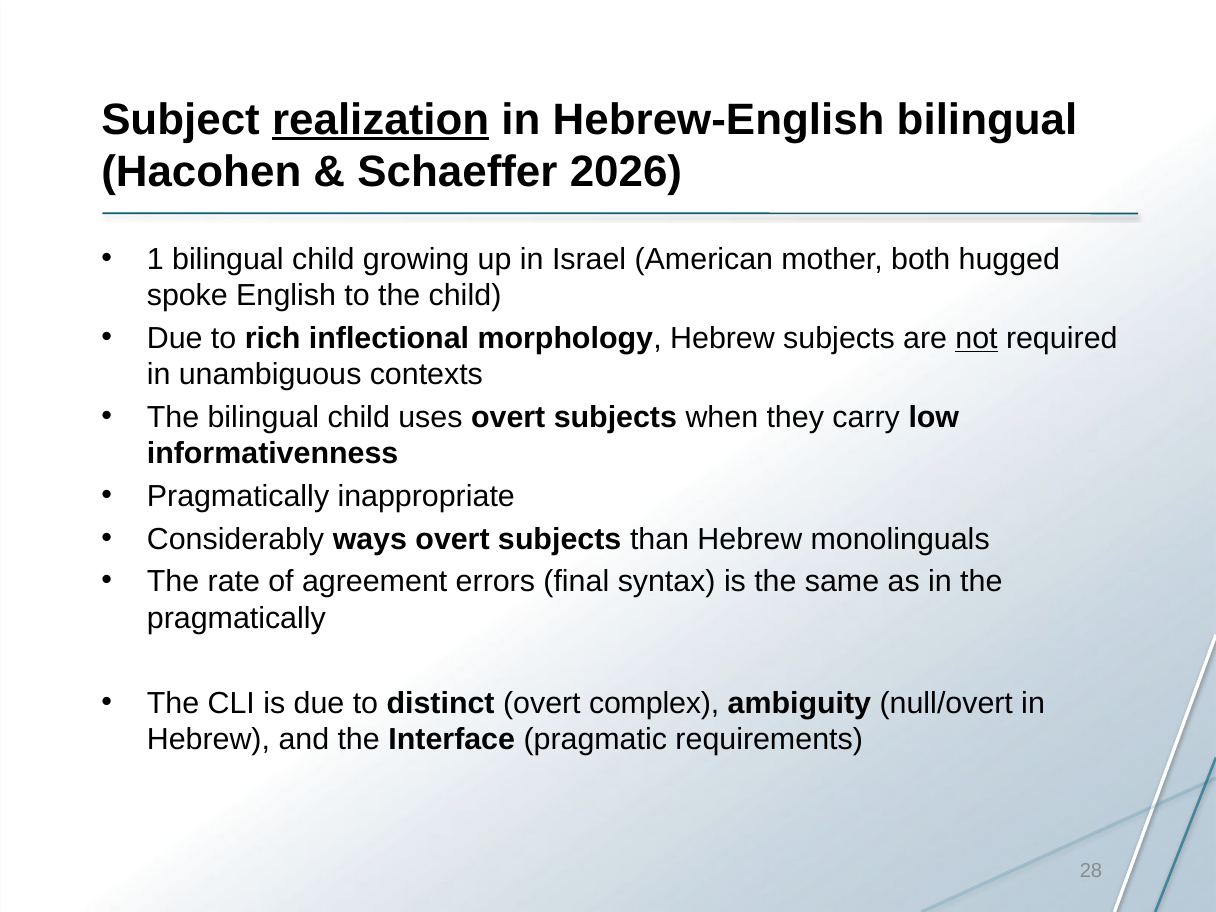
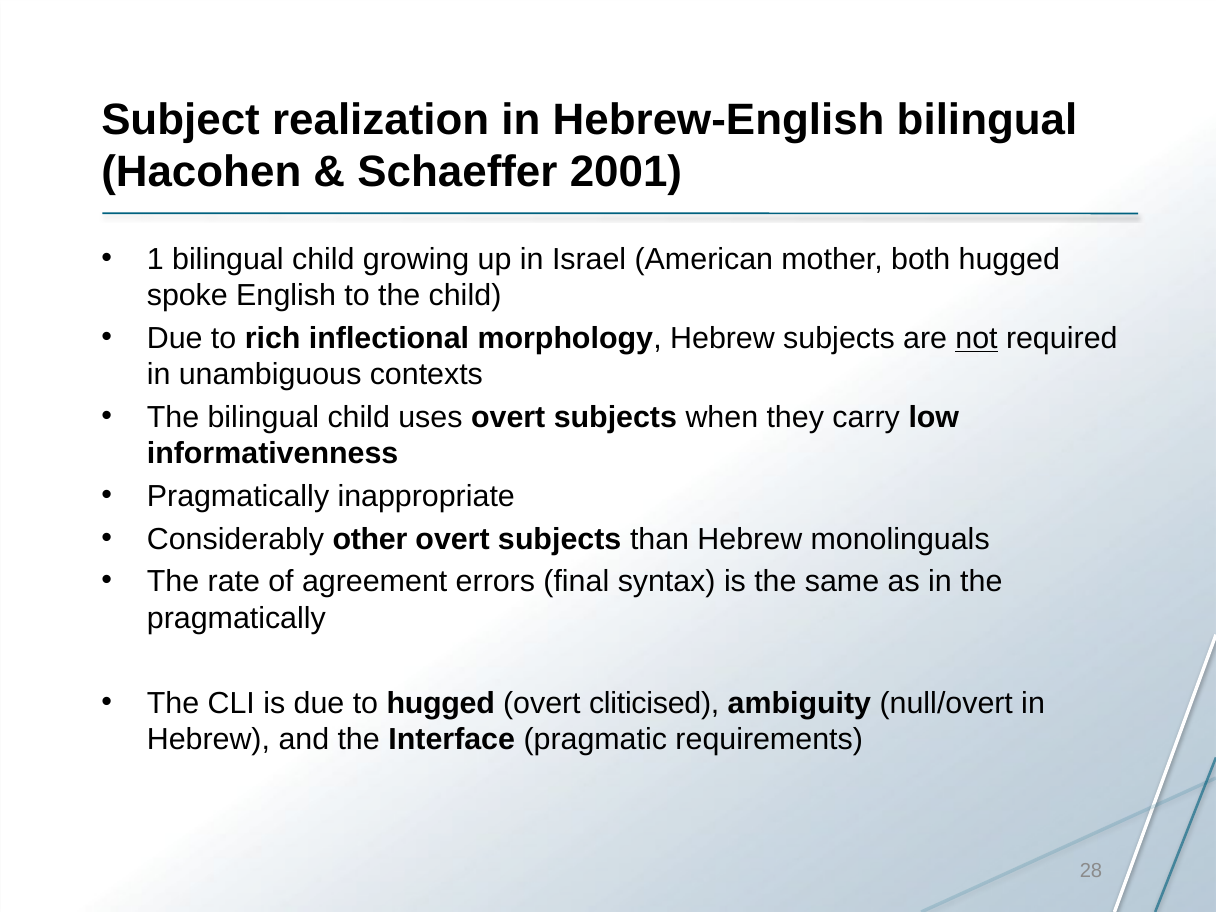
realization underline: present -> none (381, 120)
2026: 2026 -> 2001 (626, 172)
ways: ways -> other (370, 539)
to distinct: distinct -> hugged (441, 703)
complex: complex -> cliticised (654, 703)
